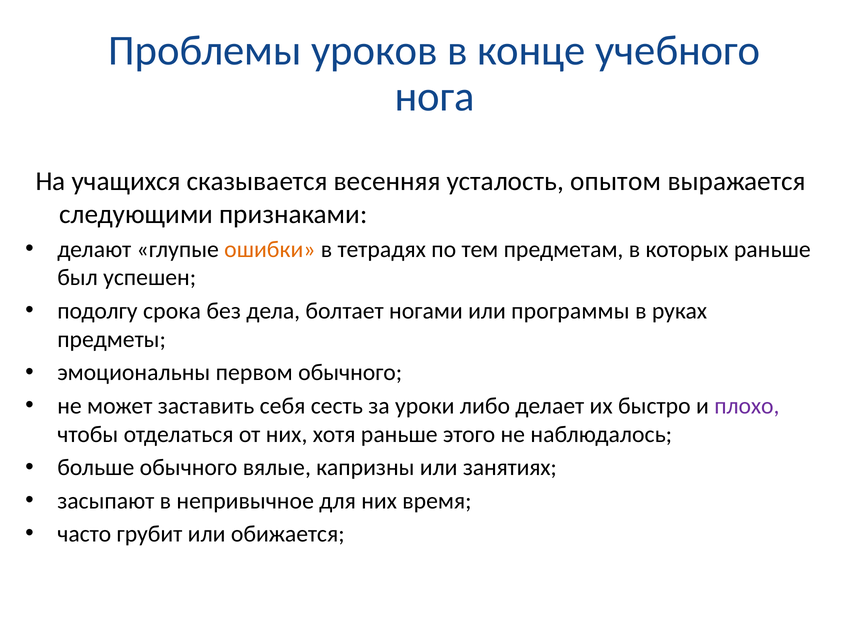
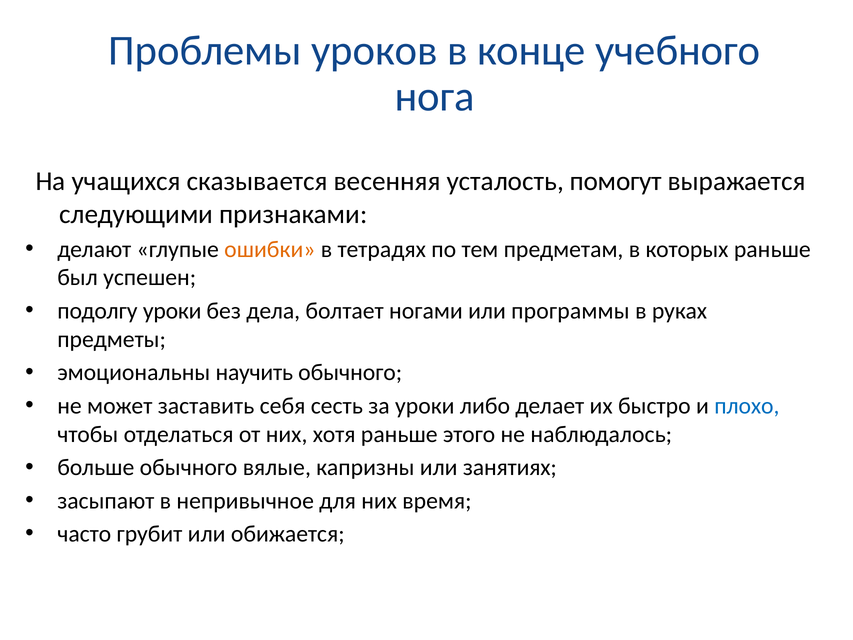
опытом: опытом -> помогут (616, 181)
подолгу срока: срока -> уроки (172, 311)
первом: первом -> научить (254, 372)
плохо colour: purple -> blue (747, 406)
